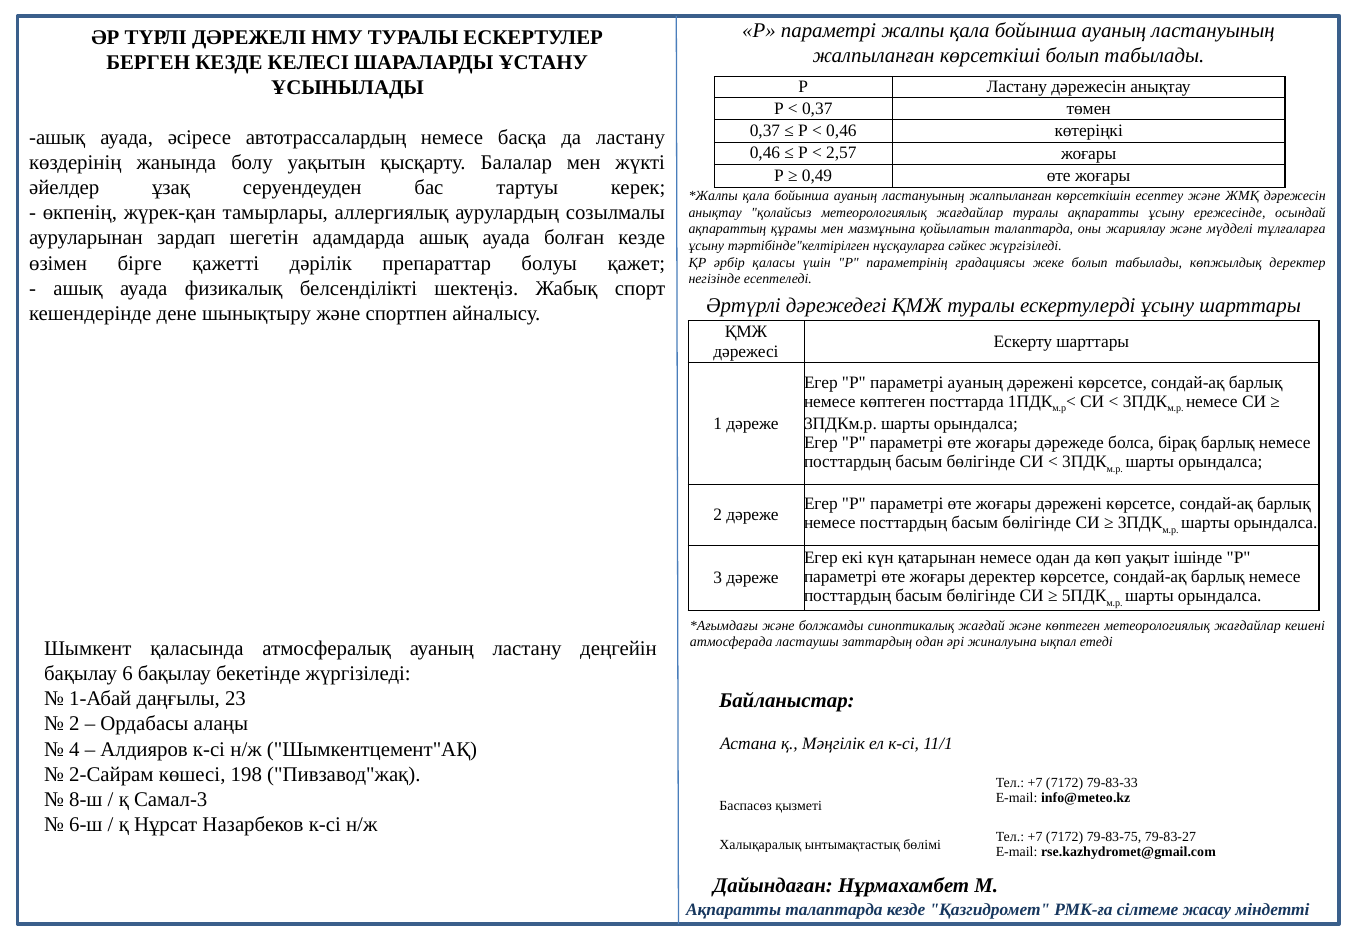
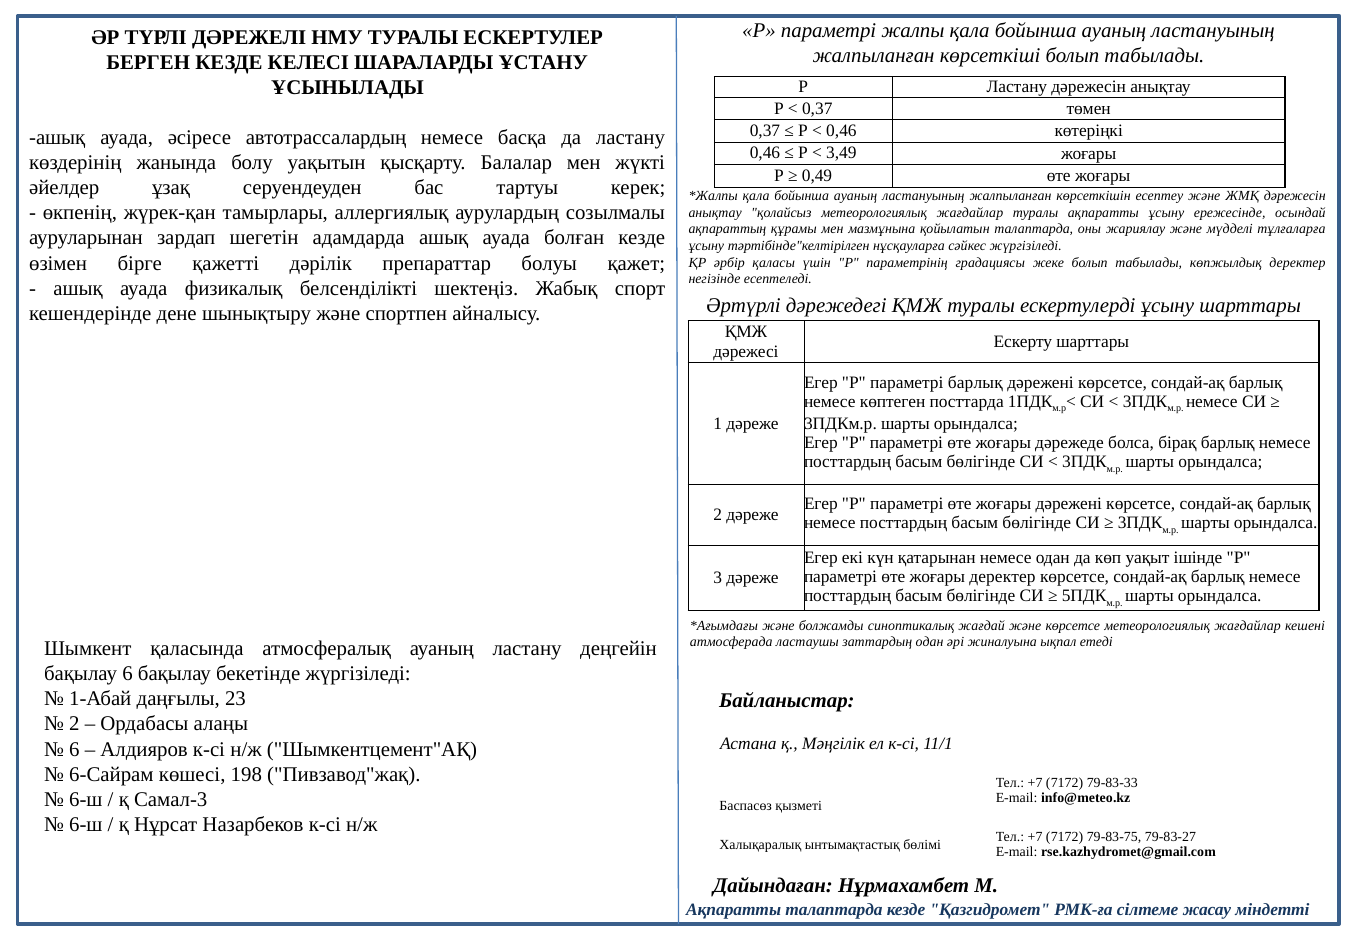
2,57: 2,57 -> 3,49 (841, 153)
параметрі ауаның: ауаның -> барлық (975, 382)
және көптеген: көптеген -> көрсетсе (1073, 625)
4: 4 -> 6 (74, 749)
2-Сайрам: 2-Сайрам -> 6-Сайрам (111, 774)
8-ш: 8-ш -> 6-ш (86, 799)
